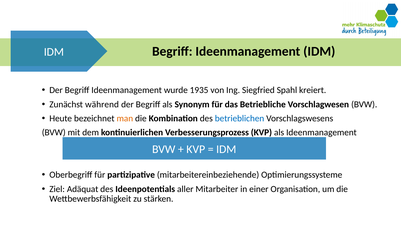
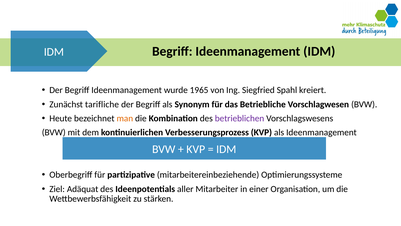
1935: 1935 -> 1965 (199, 90)
während: während -> tarifliche (102, 104)
betrieblichen colour: blue -> purple (240, 118)
